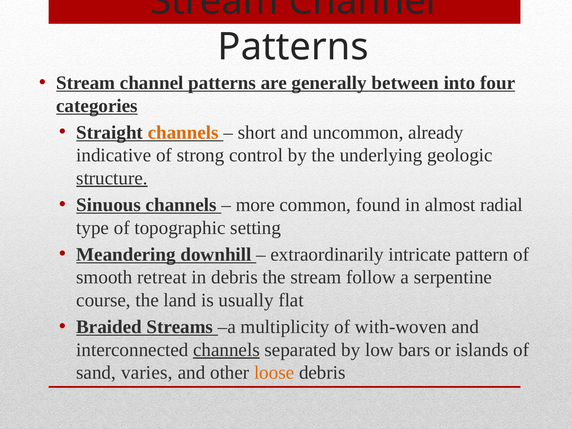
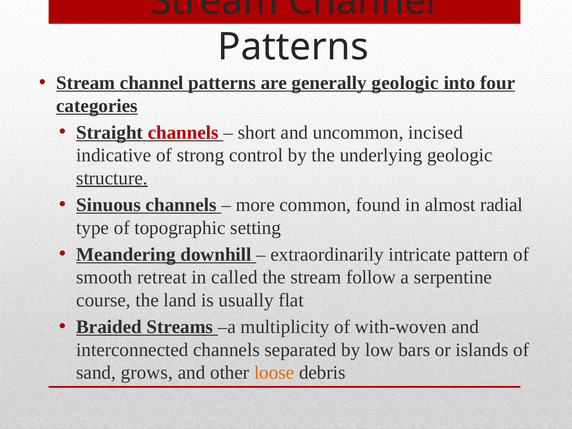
generally between: between -> geologic (405, 83)
channels colour: orange -> red (183, 132)
already: already -> incised (436, 132)
in debris: debris -> called (234, 277)
channels underline: present -> none (226, 350)
varies: varies -> grows (147, 373)
